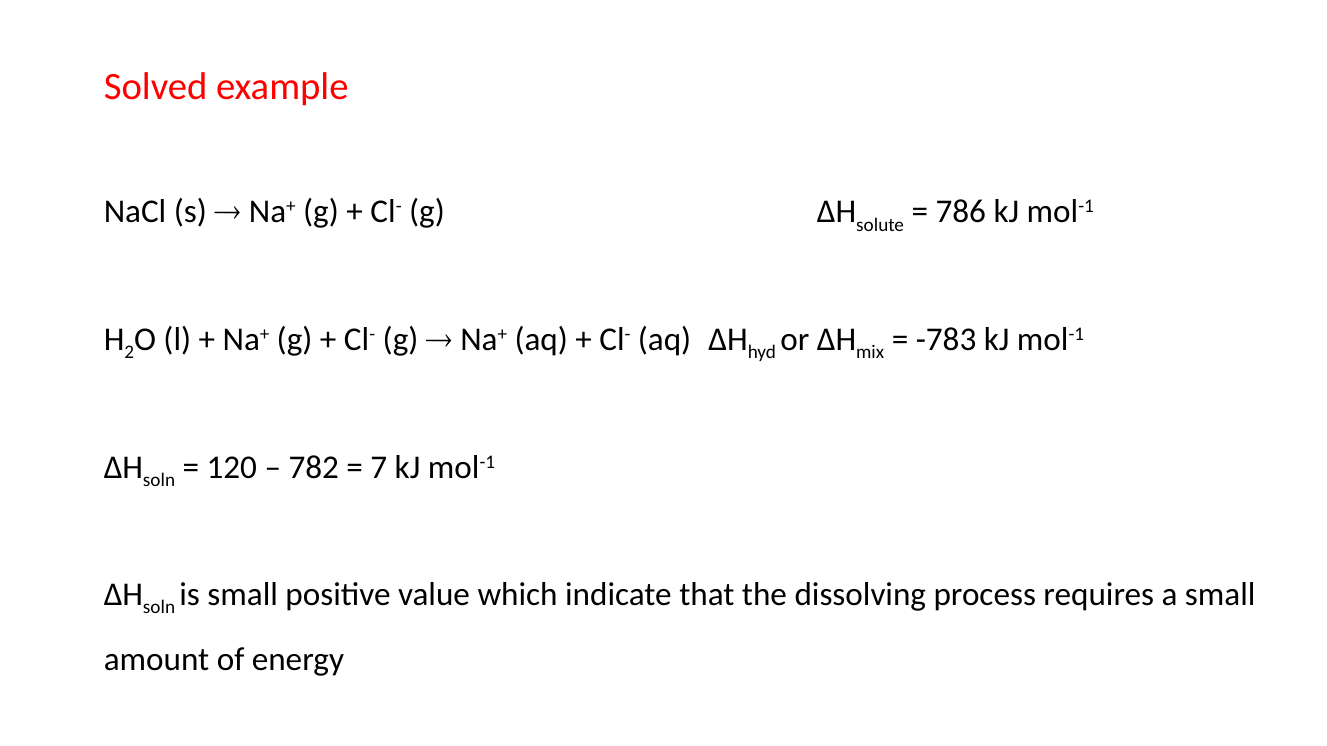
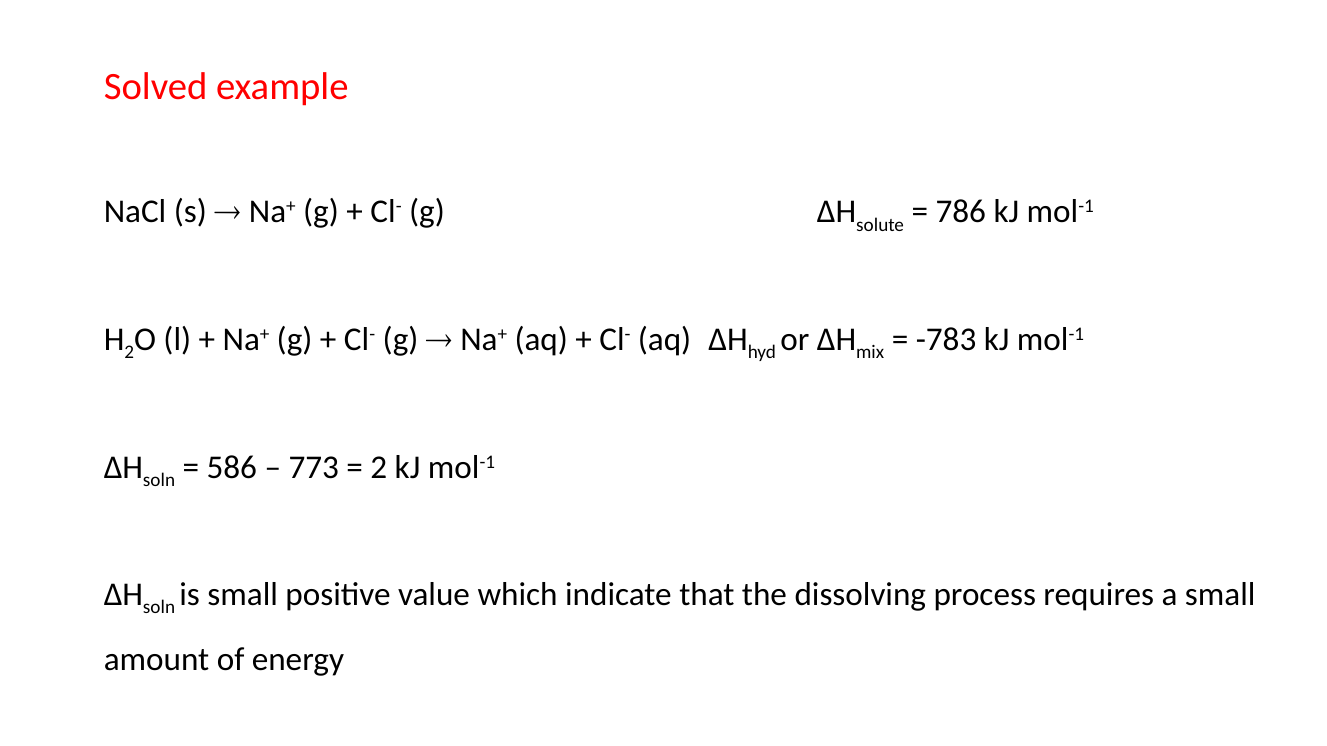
120: 120 -> 586 (232, 467)
782: 782 -> 773 (314, 467)
7: 7 -> 2 (379, 467)
